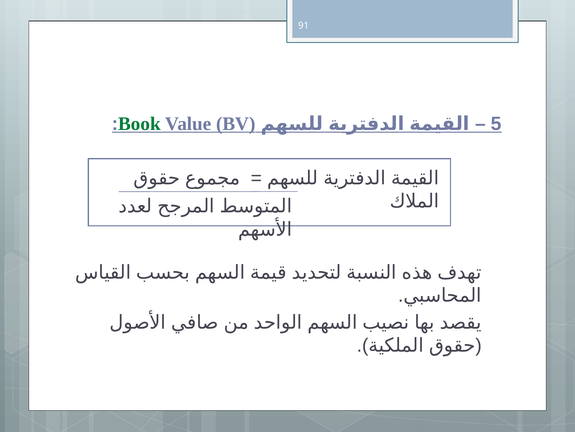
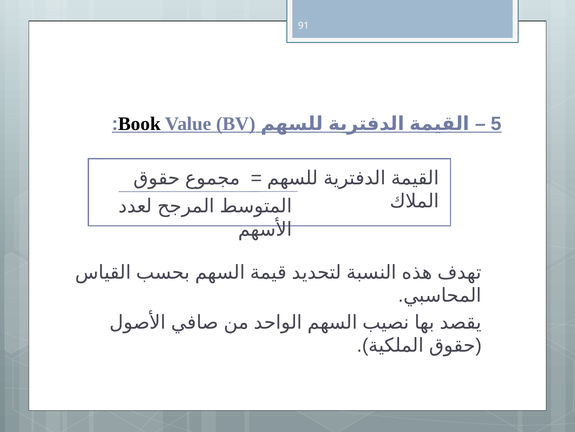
Book colour: green -> black (139, 123)
